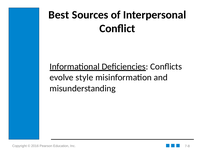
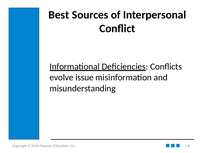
style: style -> issue (84, 77)
